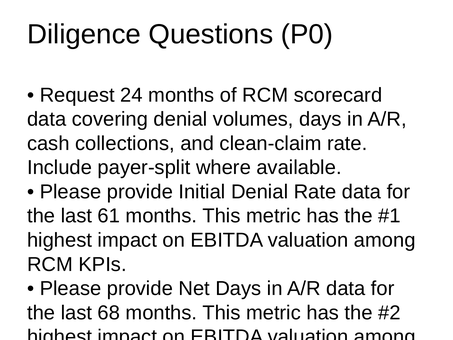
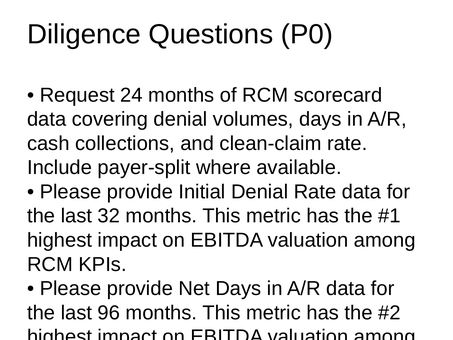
61: 61 -> 32 (109, 216)
68: 68 -> 96 (109, 312)
